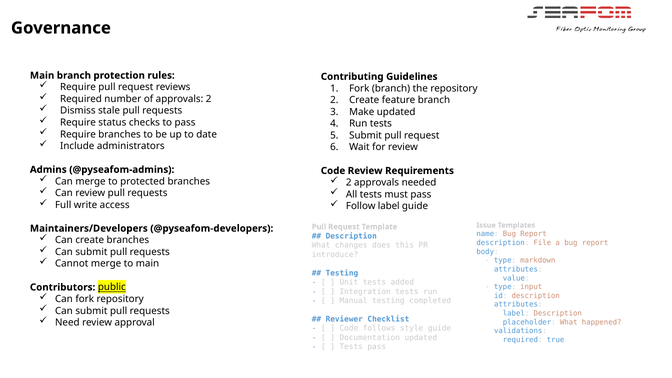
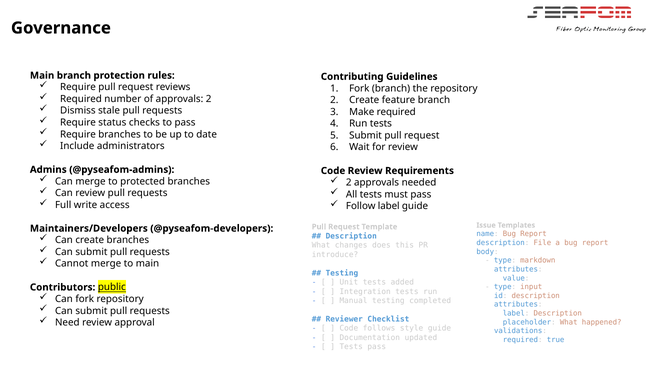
Make updated: updated -> required (396, 112)
